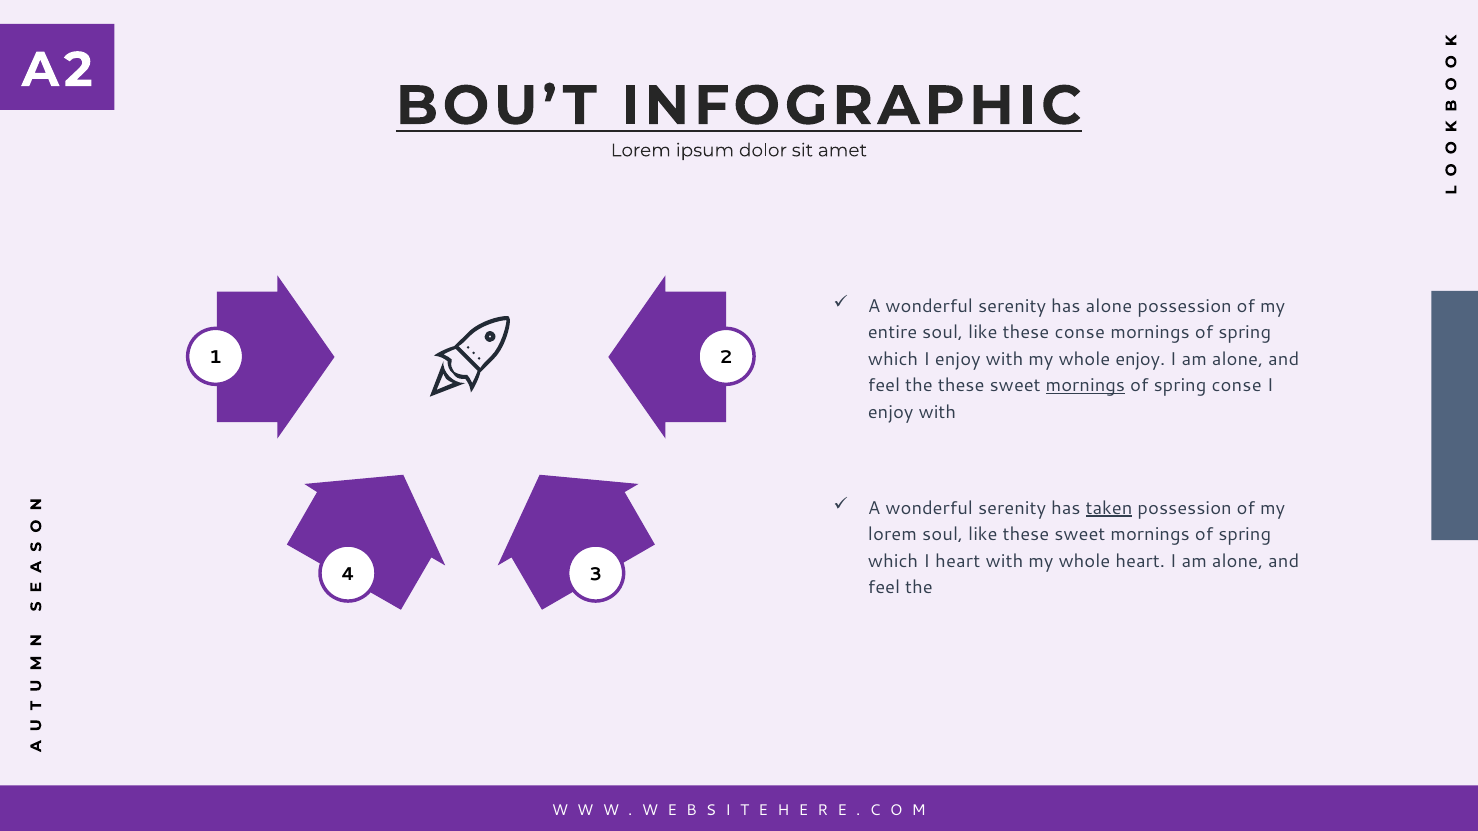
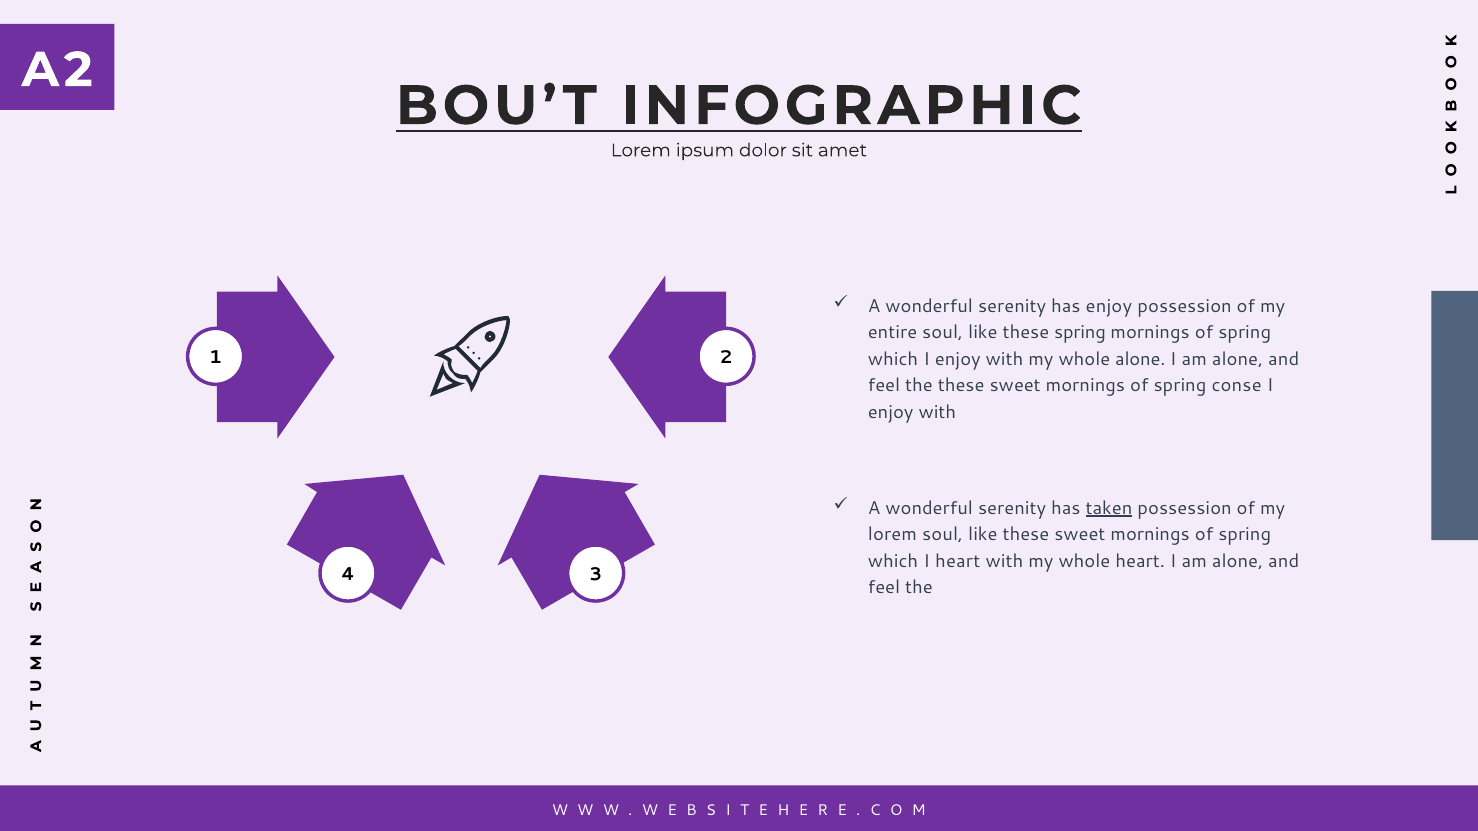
has alone: alone -> enjoy (1109, 306)
these conse: conse -> spring (1080, 333)
whole enjoy: enjoy -> alone (1140, 359)
mornings underline: present -> none (1085, 386)
